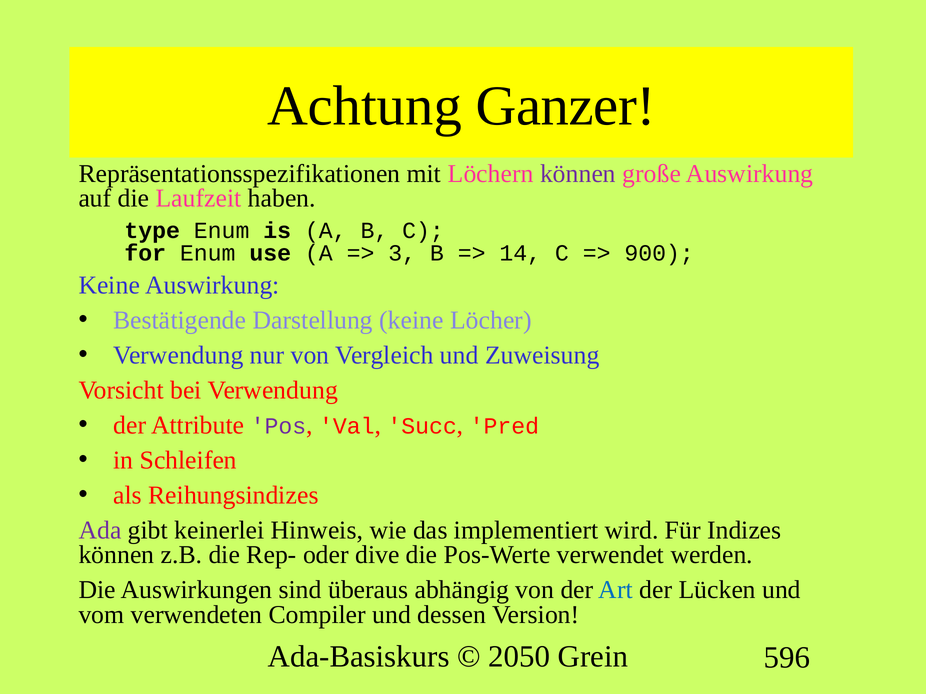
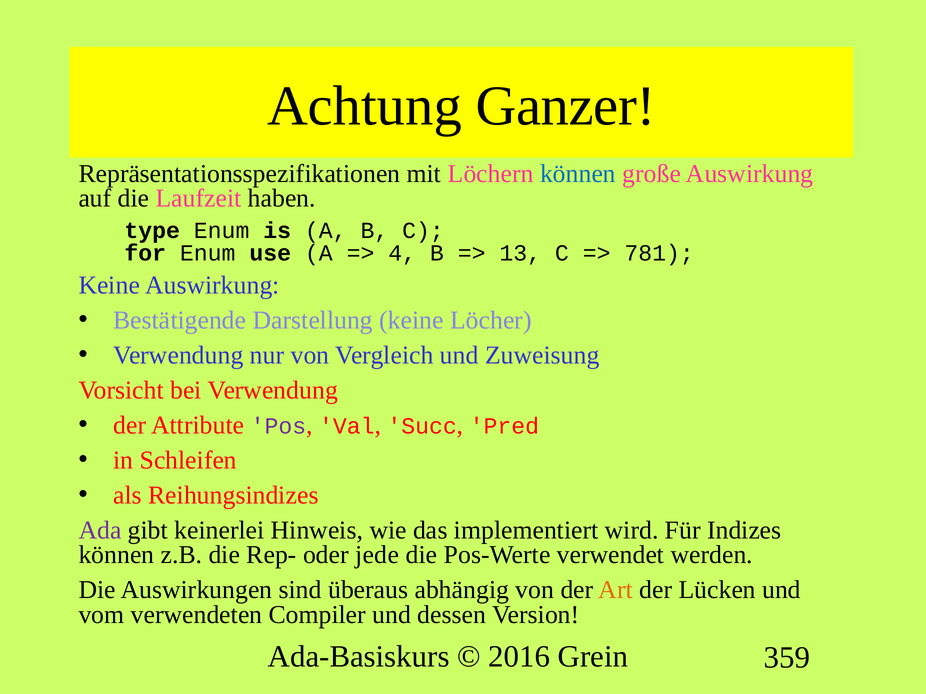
können colour: purple -> blue (578, 174)
3: 3 -> 4 (402, 253)
14: 14 -> 13 (520, 253)
900: 900 -> 781 (659, 253)
dive: dive -> jede (377, 555)
Art colour: blue -> orange (616, 590)
2050: 2050 -> 2016 (519, 657)
596: 596 -> 359 (787, 658)
